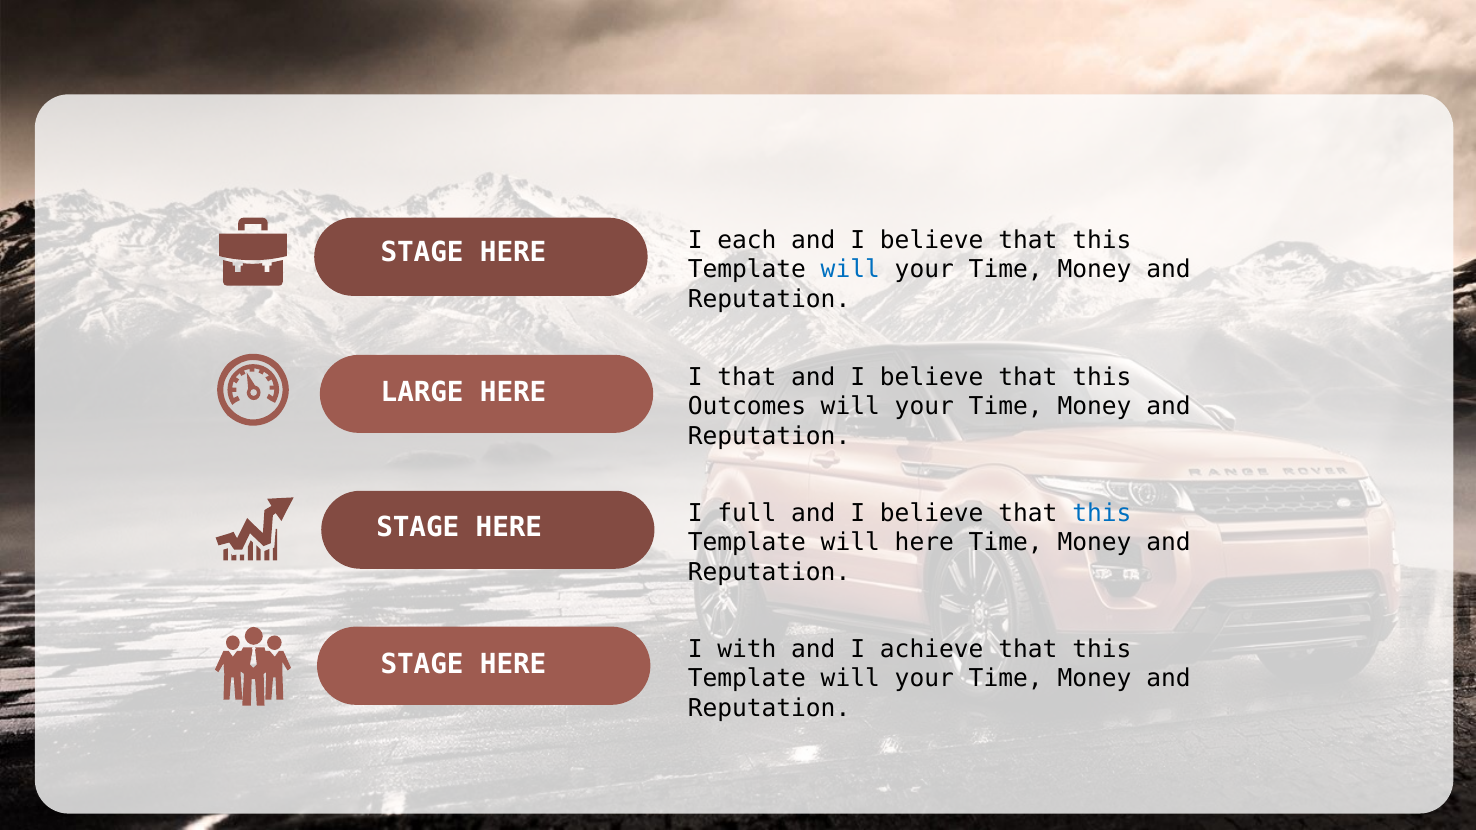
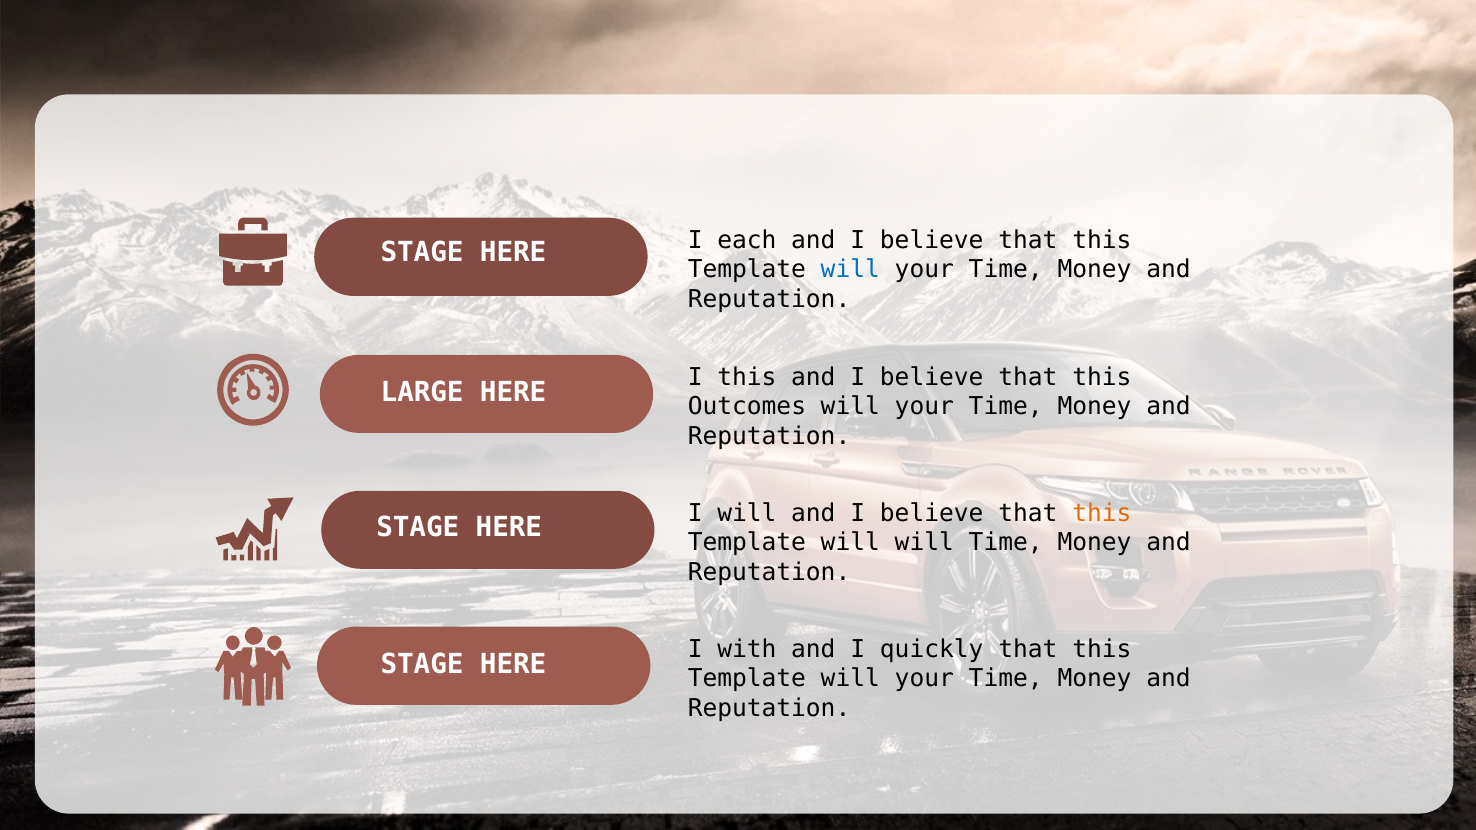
I that: that -> this (747, 377)
I full: full -> will (747, 513)
this colour: blue -> orange (1102, 513)
will here: here -> will (924, 543)
achieve: achieve -> quickly (932, 649)
